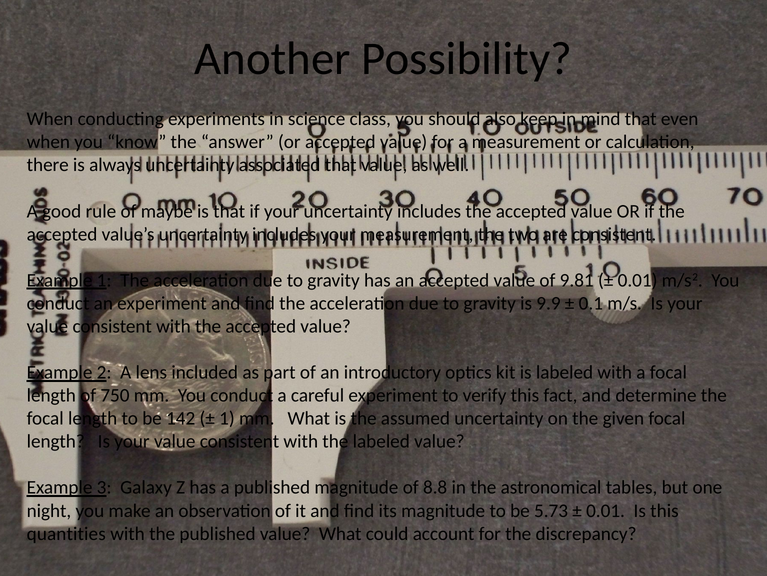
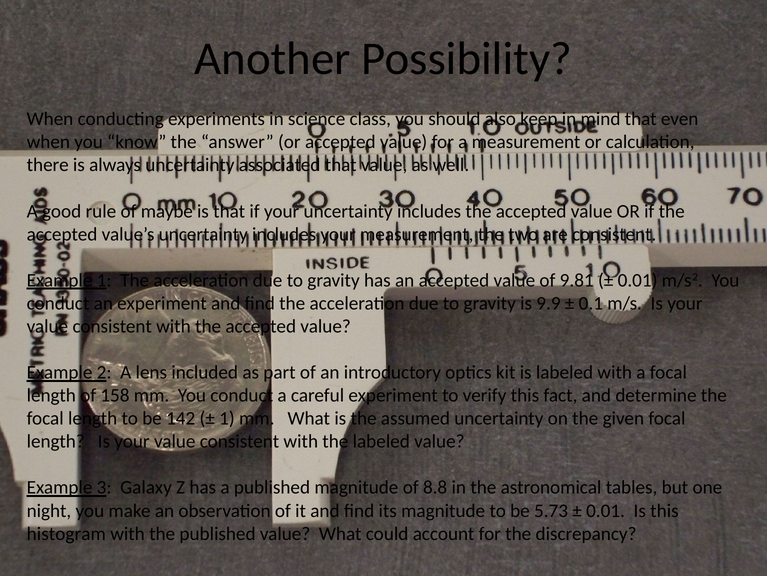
750: 750 -> 158 (115, 395)
quantities: quantities -> histogram (66, 533)
